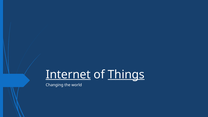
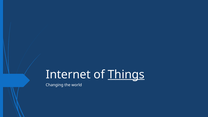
Internet underline: present -> none (68, 75)
